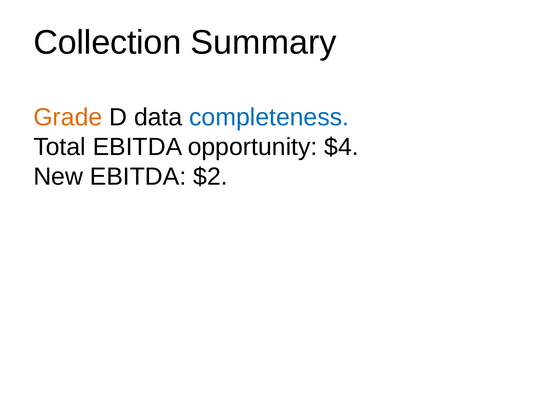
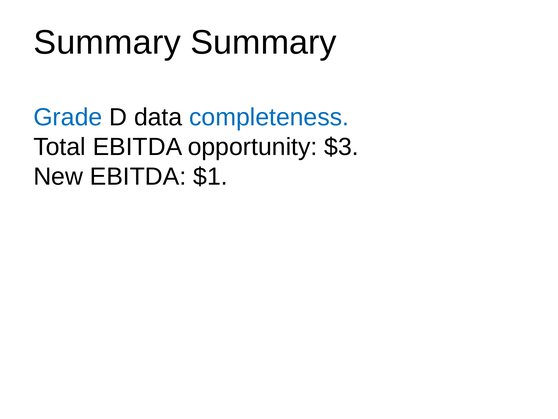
Collection: Collection -> Summary (107, 42)
Grade colour: orange -> blue (68, 117)
$4: $4 -> $3 (341, 147)
$2: $2 -> $1 (211, 177)
